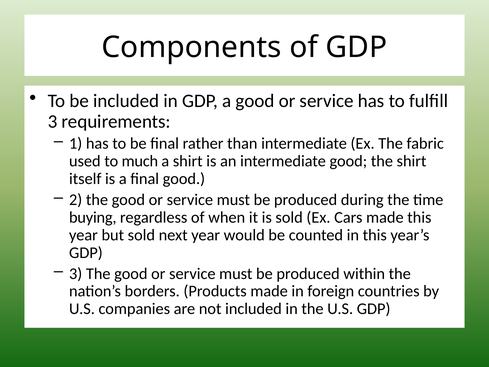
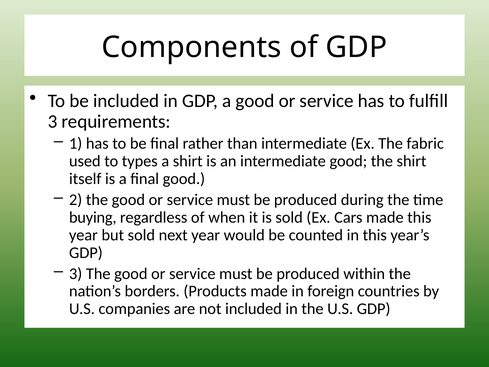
much: much -> types (140, 161)
